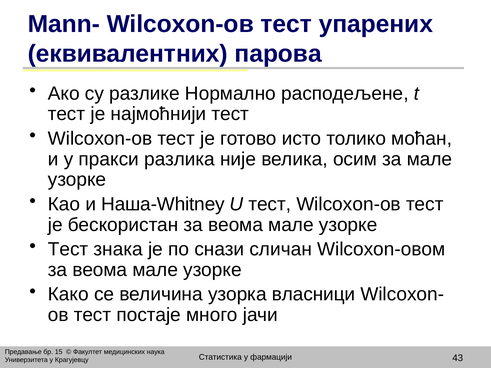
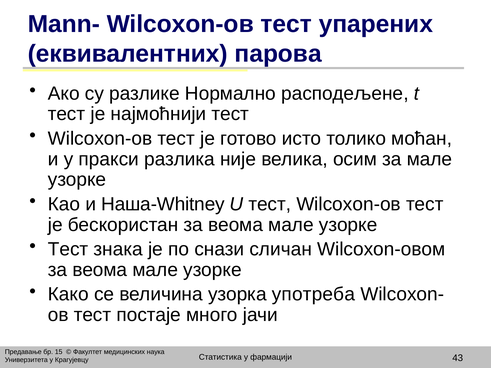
власници: власници -> употреба (313, 294)
